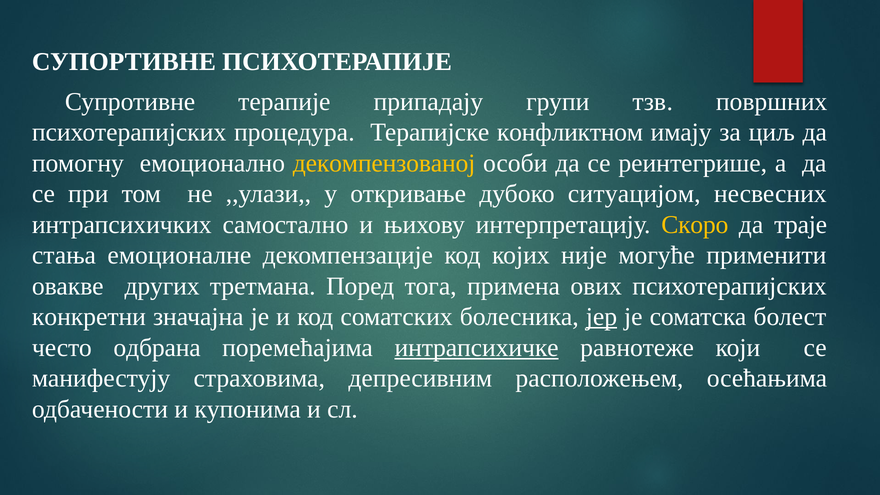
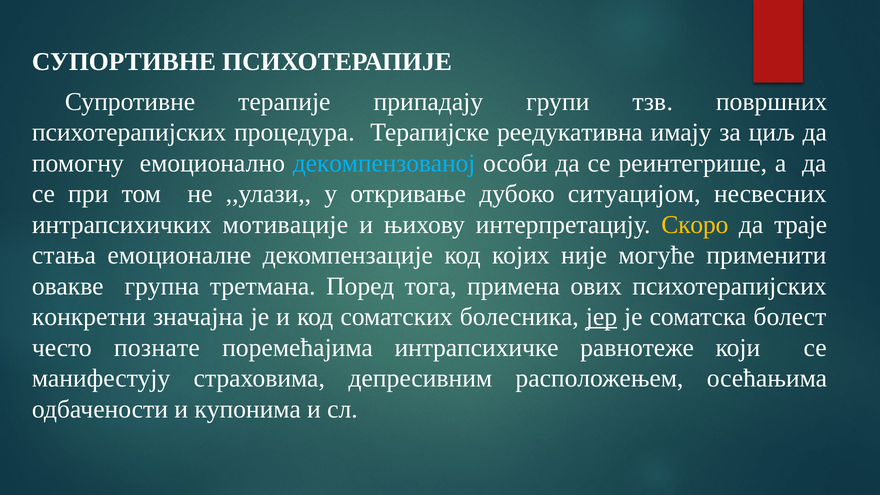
конфликтном: конфликтном -> реедукативна (570, 132)
декомпензованој colour: yellow -> light blue (384, 163)
самостално: самостално -> мотивације (285, 225)
других: других -> групна (162, 286)
одбрана: одбрана -> познате (157, 348)
интрапсихичке underline: present -> none (477, 348)
